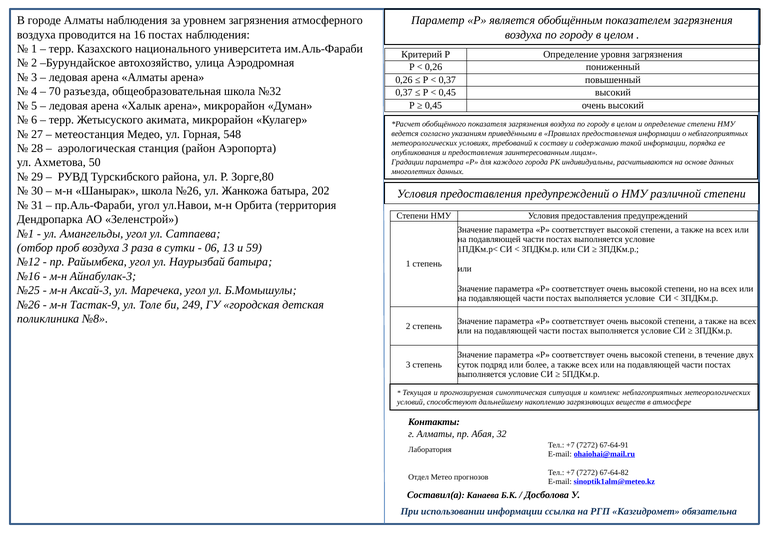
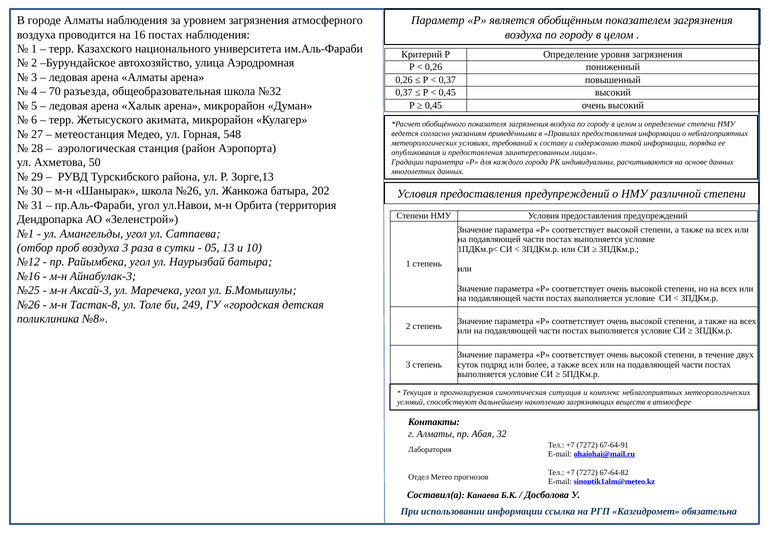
Зорге,80: Зорге,80 -> Зорге,13 (252, 177)
06: 06 -> 05 (212, 248)
59: 59 -> 10 (254, 248)
Тастак-9: Тастак-9 -> Тастак-8 (95, 304)
